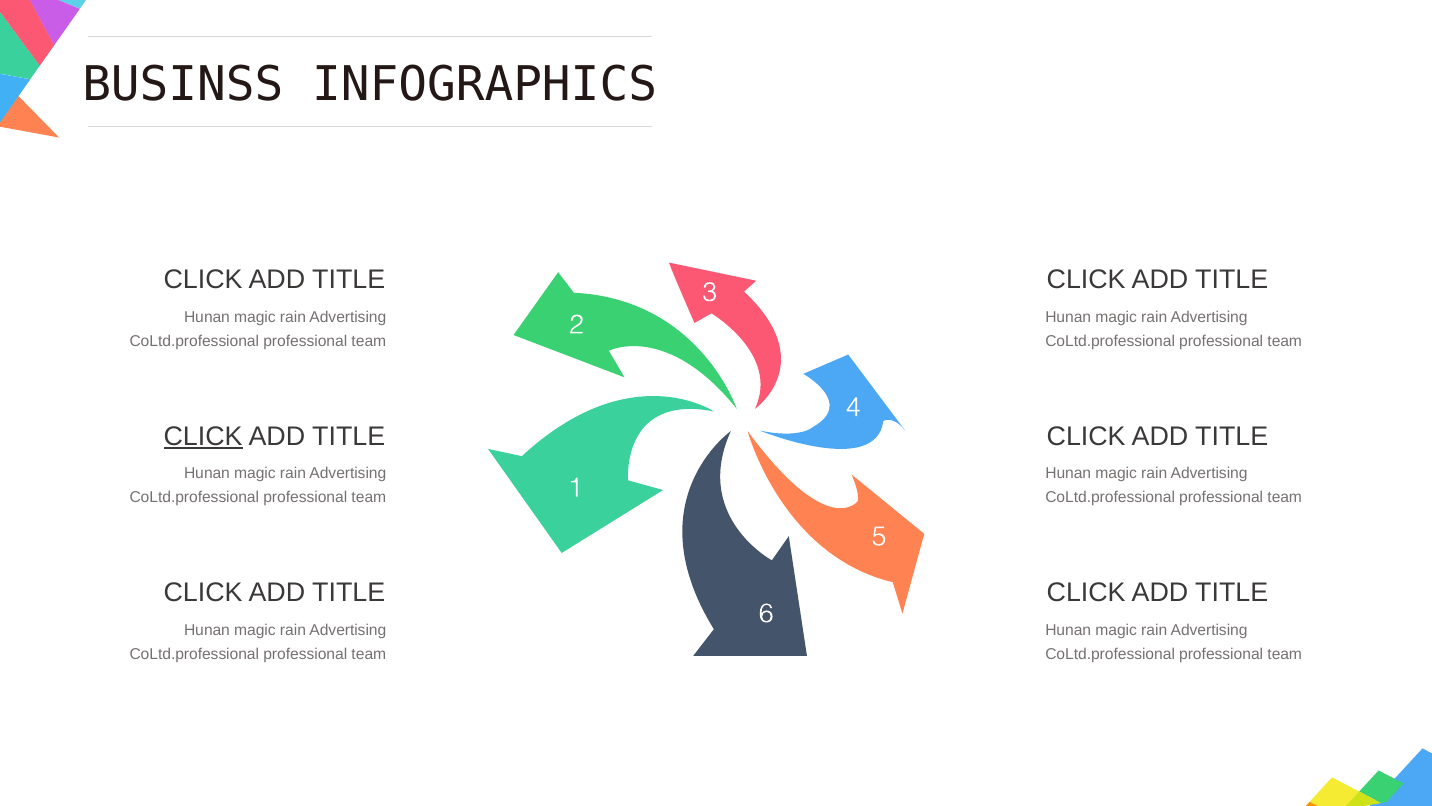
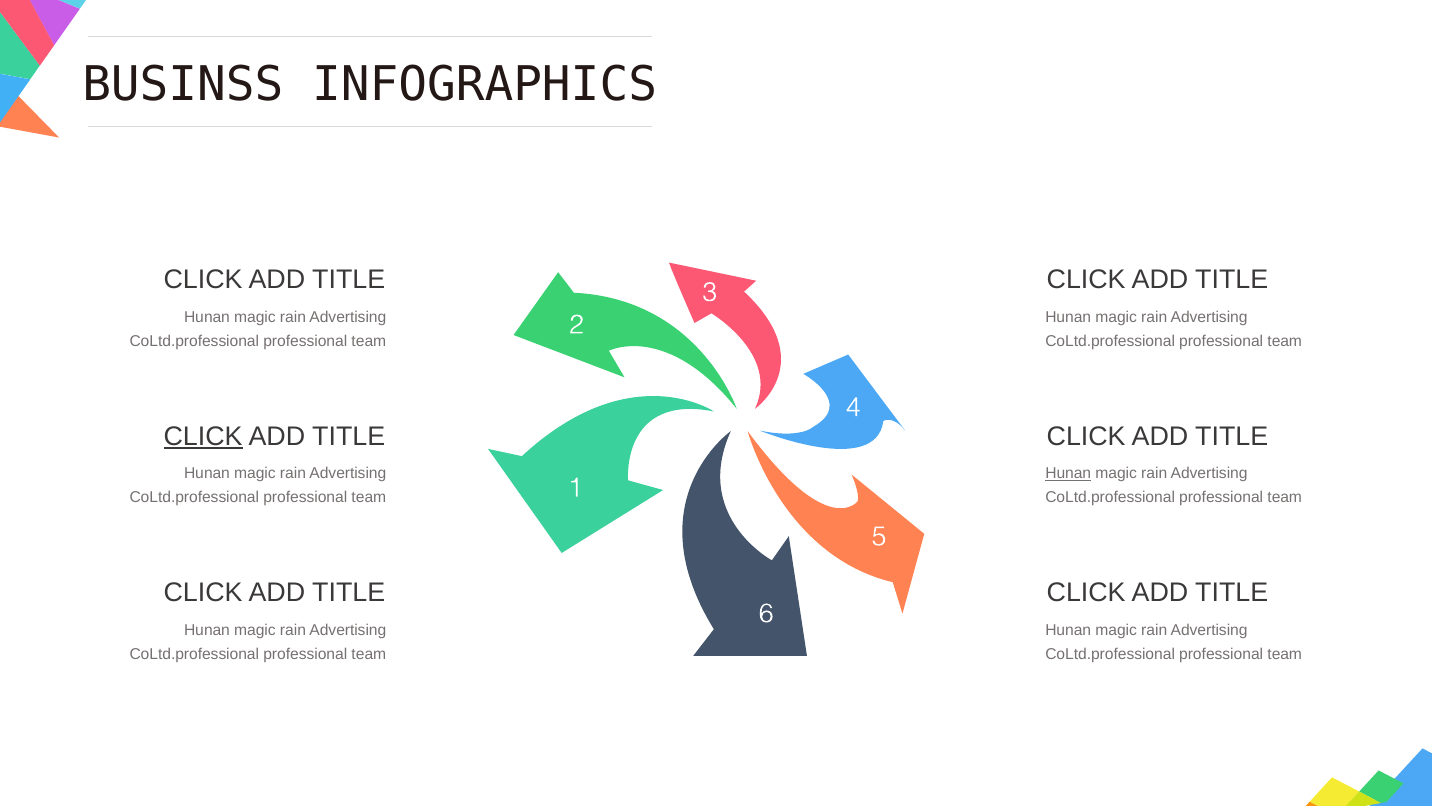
Hunan underline: none -> present (1068, 473)
